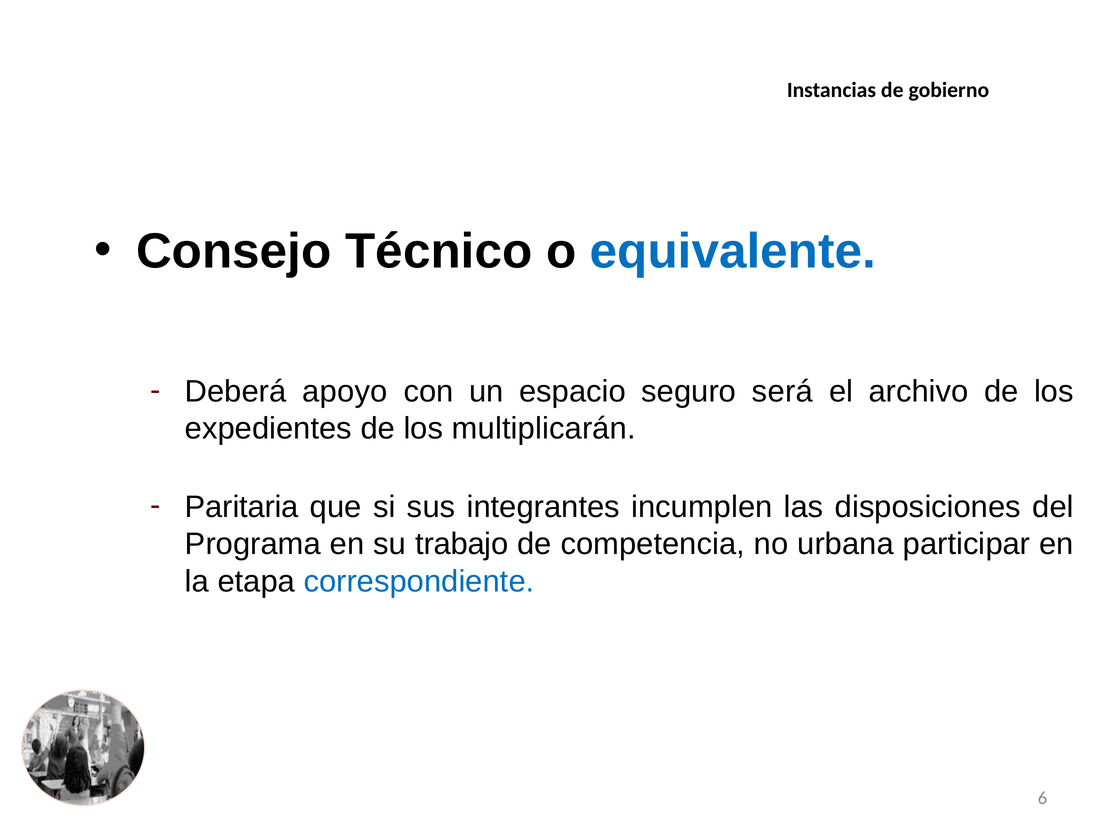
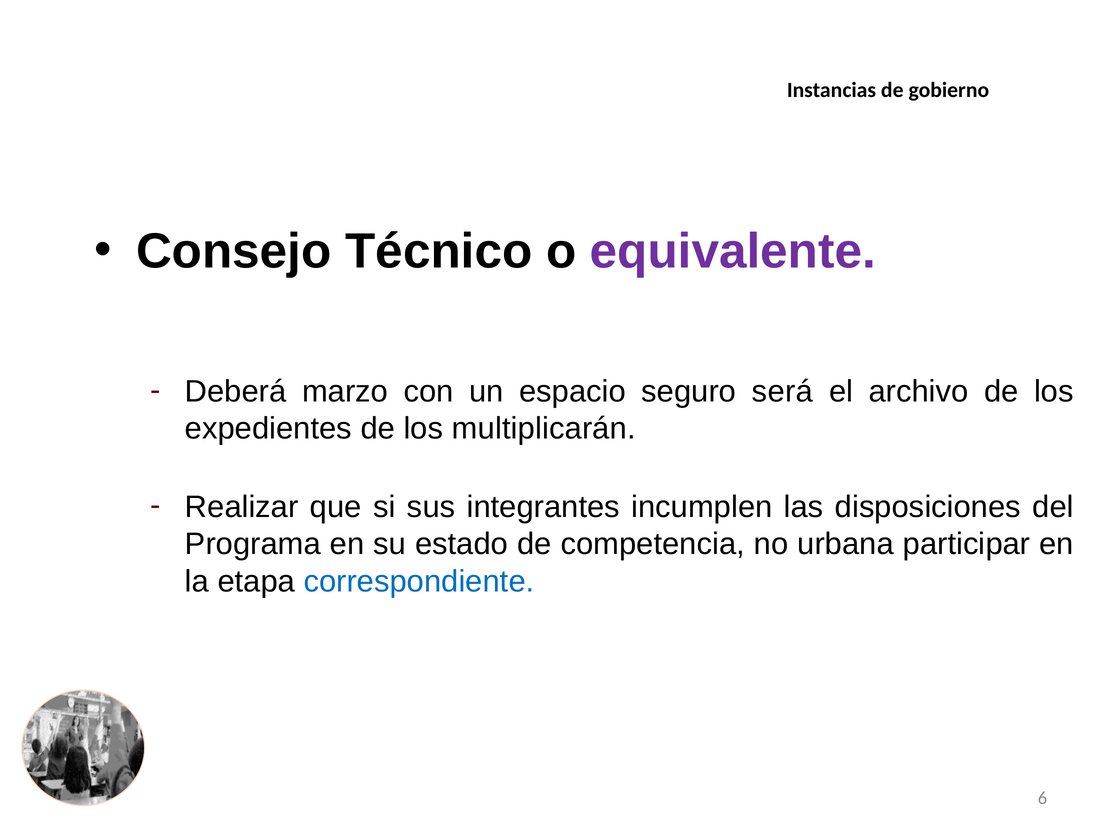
equivalente colour: blue -> purple (733, 251)
apoyo: apoyo -> marzo (345, 391)
Paritaria: Paritaria -> Realizar (242, 507)
trabajo: trabajo -> estado (462, 544)
